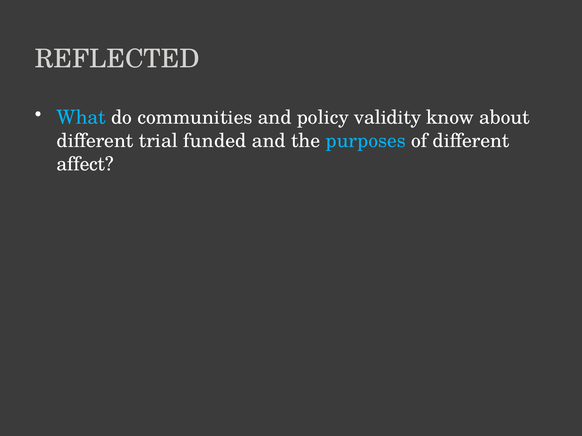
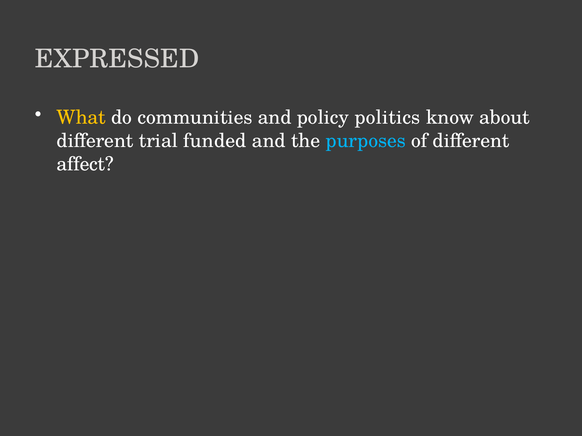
REFLECTED: REFLECTED -> EXPRESSED (117, 59)
What colour: light blue -> yellow (81, 118)
validity: validity -> politics (387, 118)
